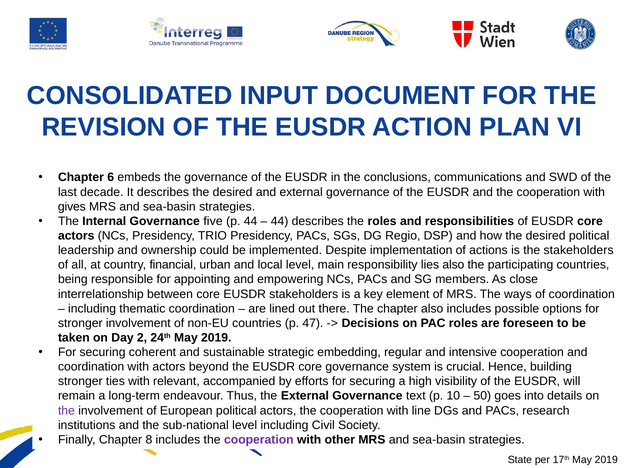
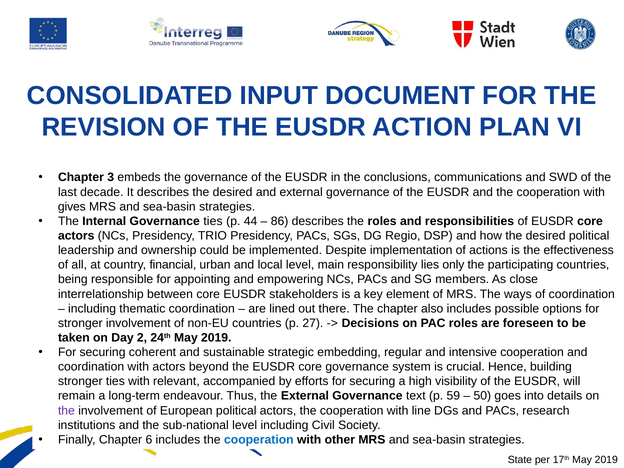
6: 6 -> 3 (111, 177)
Governance five: five -> ties (213, 221)
44: 44 -> 86 (280, 221)
the stakeholders: stakeholders -> effectiveness (579, 250)
lies also: also -> only (453, 265)
47: 47 -> 27 (313, 323)
10: 10 -> 59 (453, 396)
8: 8 -> 6 (149, 440)
cooperation colour: purple -> blue (259, 440)
